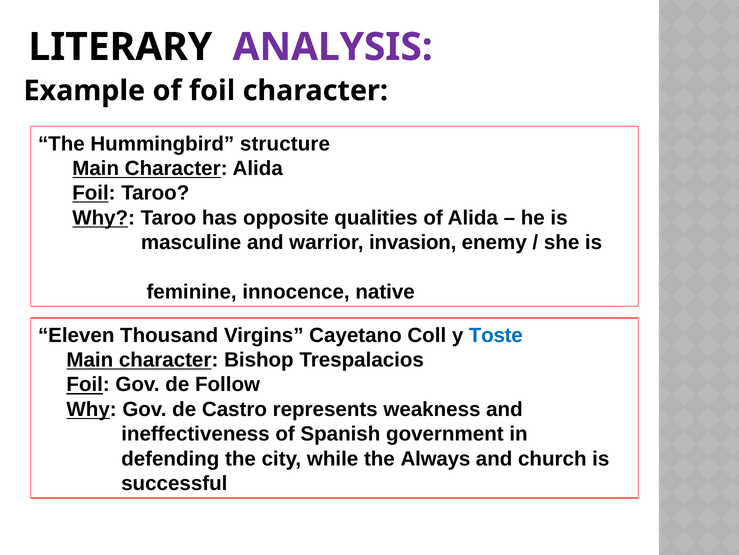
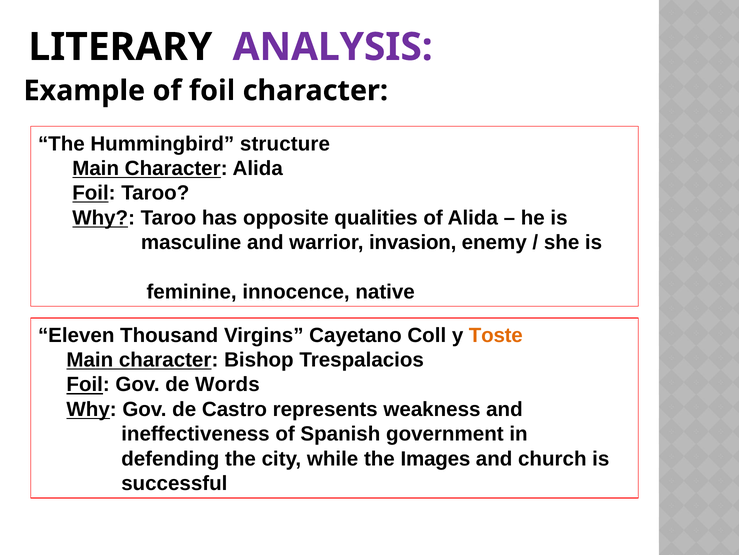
Toste colour: blue -> orange (496, 335)
Follow: Follow -> Words (227, 384)
Always: Always -> Images (435, 458)
